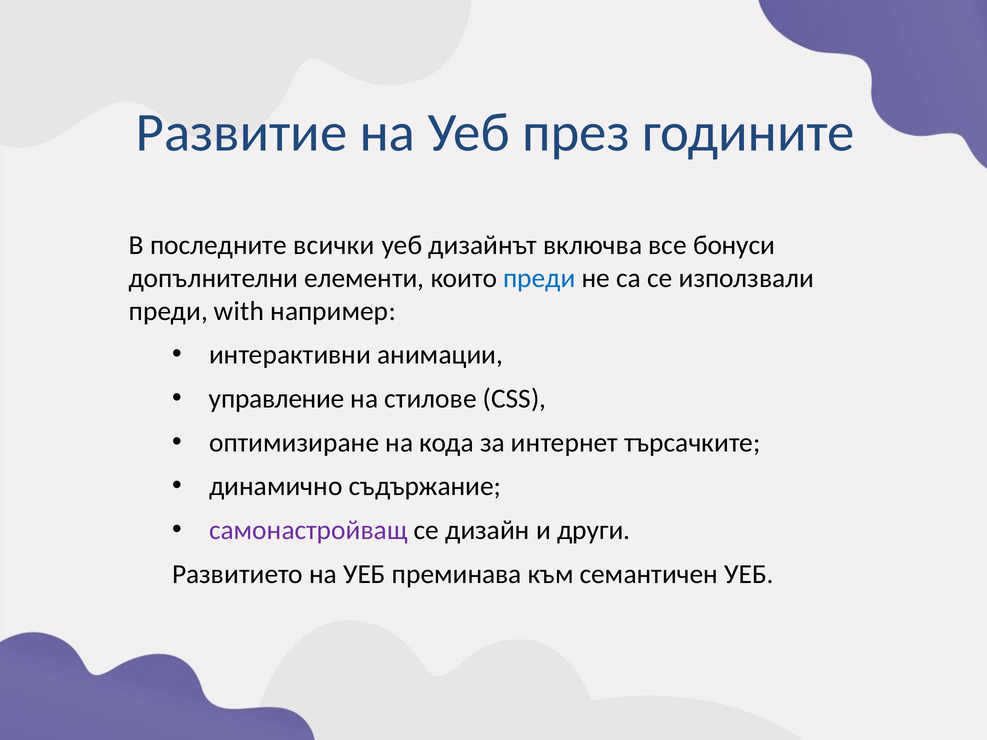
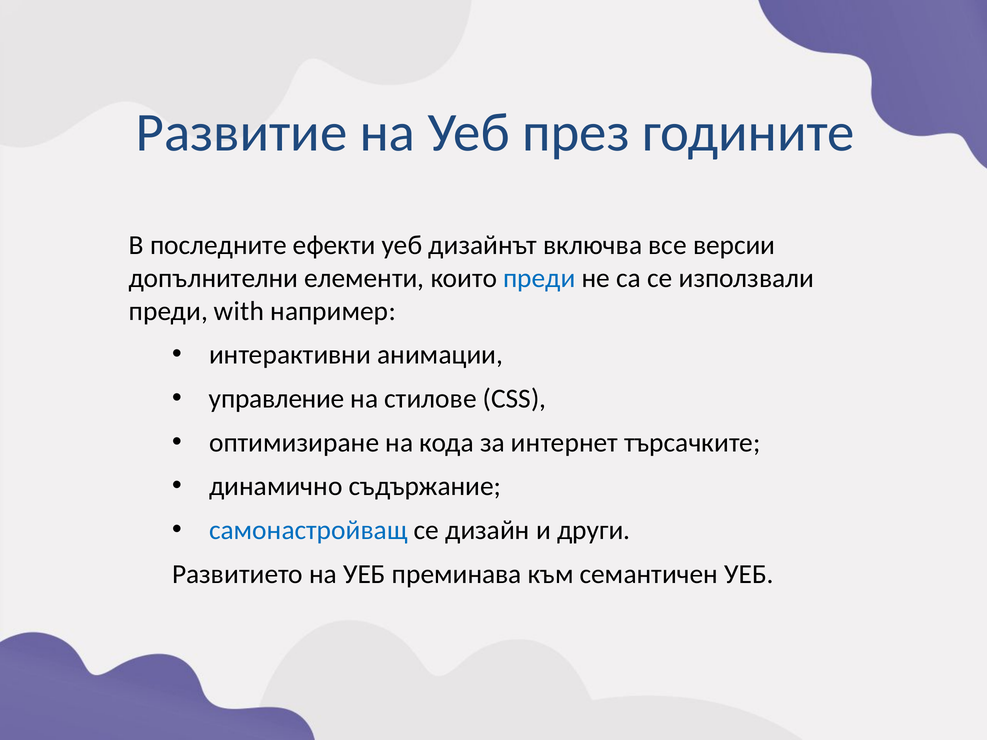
всички: всички -> ефекти (334, 245)
бонуси: бонуси -> версии (734, 245)
самонастройващ colour: purple -> blue (308, 530)
